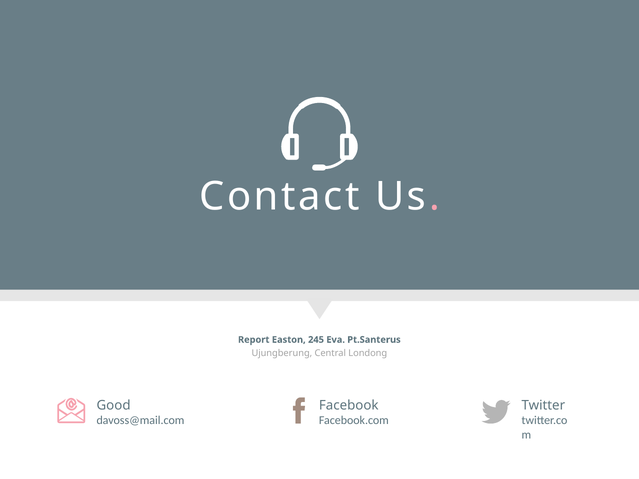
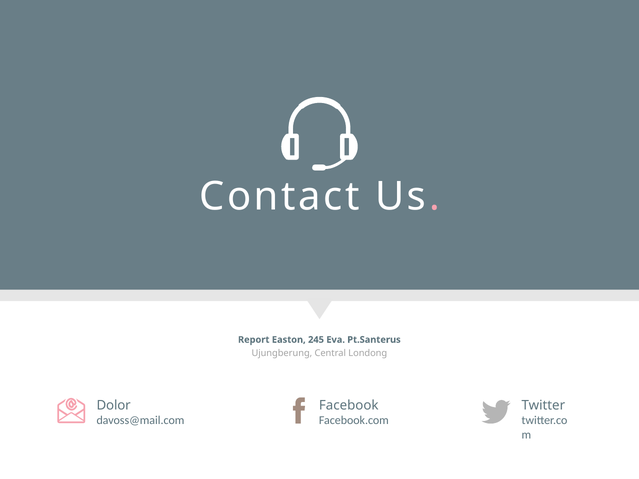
Good: Good -> Dolor (114, 406)
